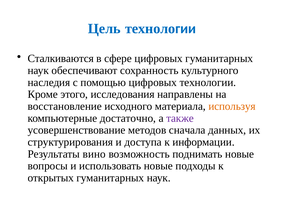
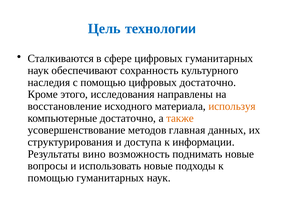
цифровых технологии: технологии -> достаточно (208, 82)
также colour: purple -> orange (180, 118)
сначала: сначала -> главная (187, 130)
открытых: открытых -> помощью (51, 178)
